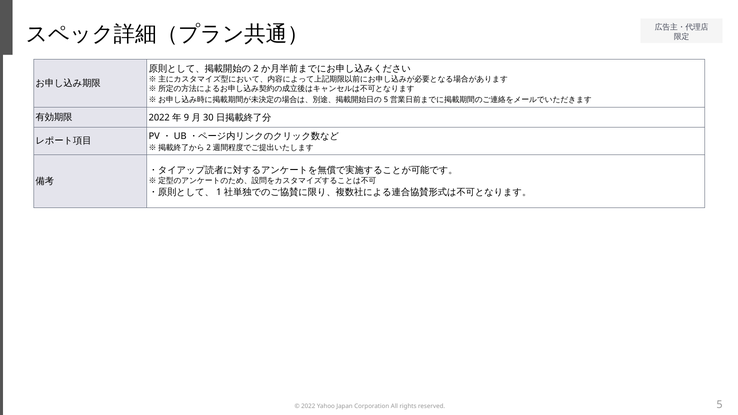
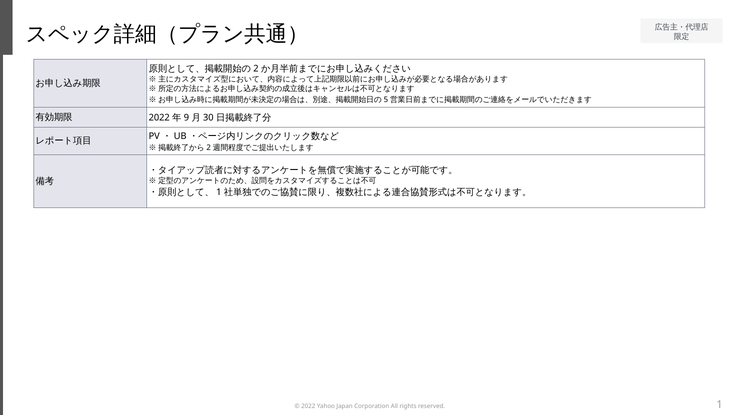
5: 5 -> 1 (720, 405)
